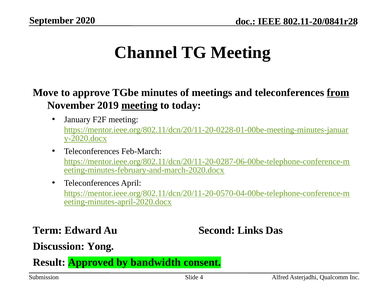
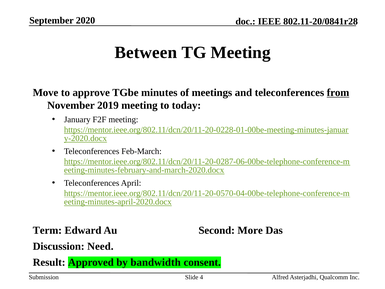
Channel: Channel -> Between (146, 52)
meeting underline: present -> none (139, 105)
Links: Links -> More (250, 230)
Yong: Yong -> Need (100, 246)
